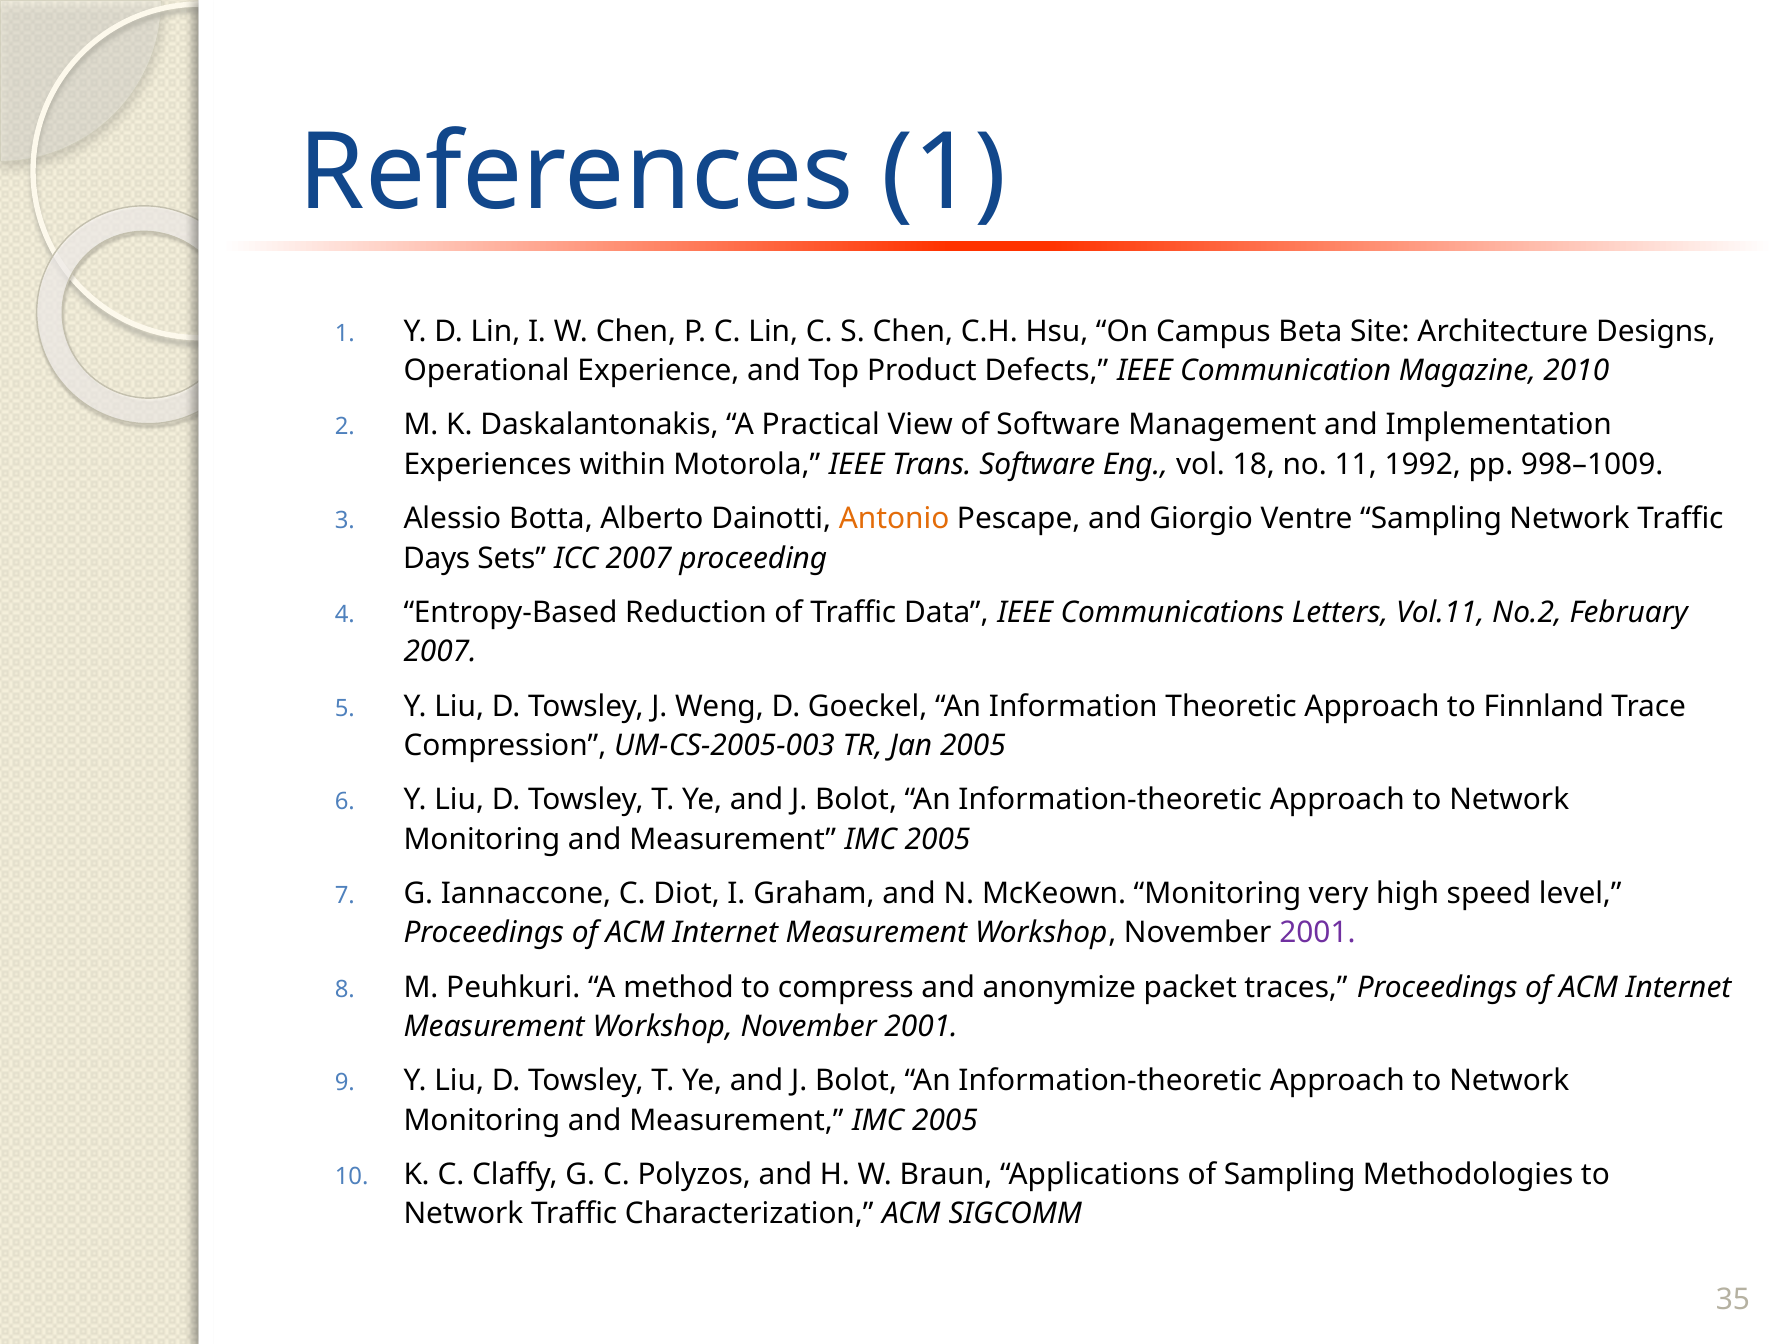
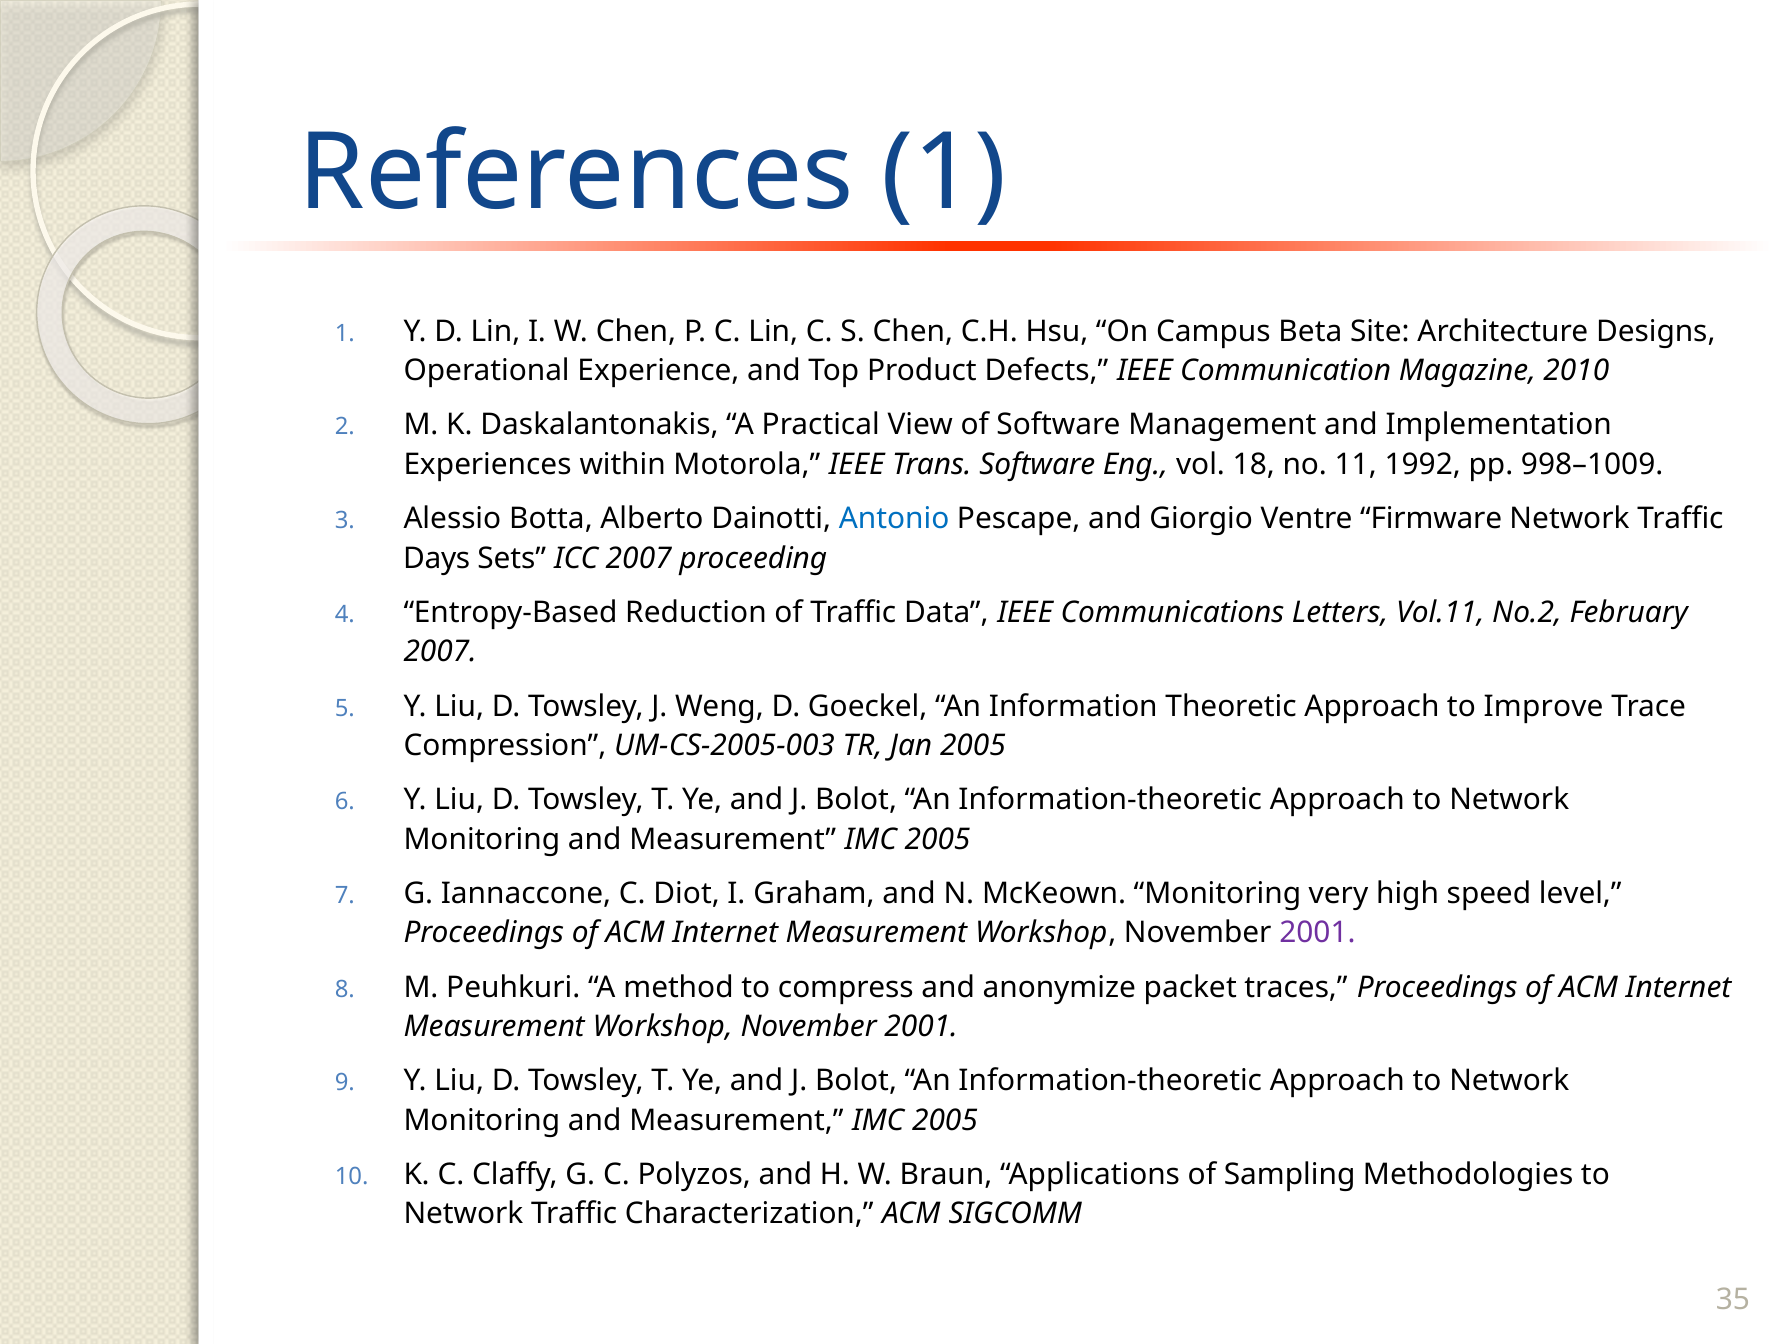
Antonio colour: orange -> blue (894, 519)
Ventre Sampling: Sampling -> Firmware (1431, 519)
Finnland: Finnland -> Improve (1544, 706)
